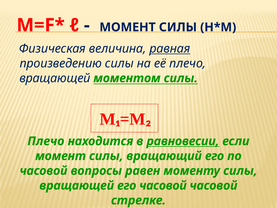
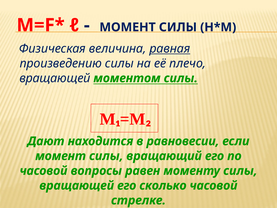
Плечо: Плечо -> Дают (46, 141)
равновесии underline: present -> none (183, 141)
его часовой: часовой -> сколько (163, 185)
